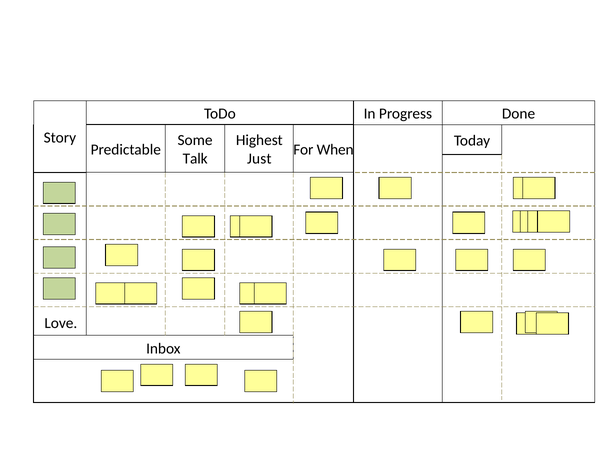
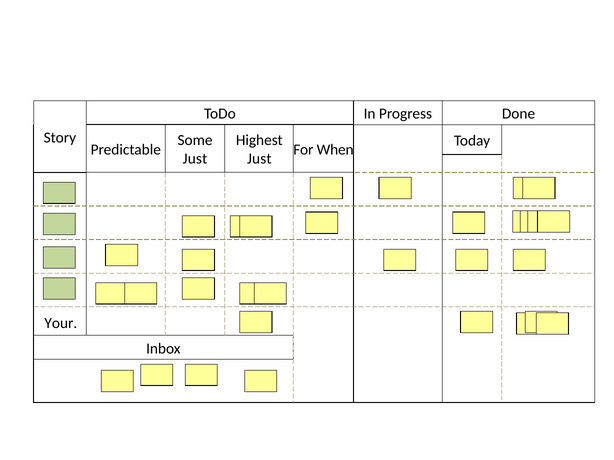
Talk: Talk -> Just (195, 159)
Love: Love -> Your (61, 324)
